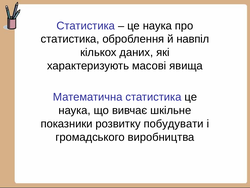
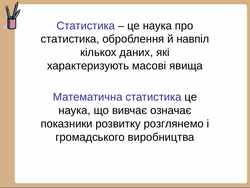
шкільне: шкільне -> означає (171, 110)
побудувати: побудувати -> розглянемо (174, 123)
